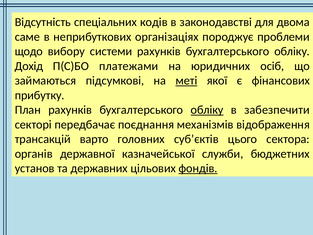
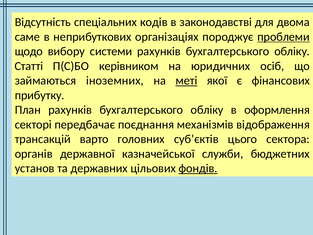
проблеми underline: none -> present (284, 37)
Дохід: Дохід -> Статті (29, 66)
платежами: платежами -> керівником (129, 66)
підсумкові: підсумкові -> іноземних (115, 81)
обліку underline: present -> none (207, 110)
забезпечити: забезпечити -> оформлення (277, 110)
